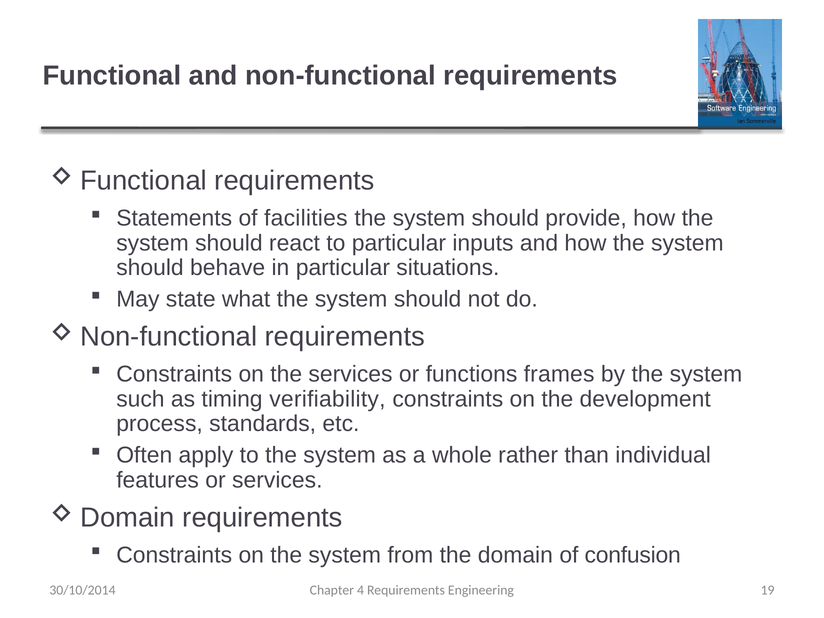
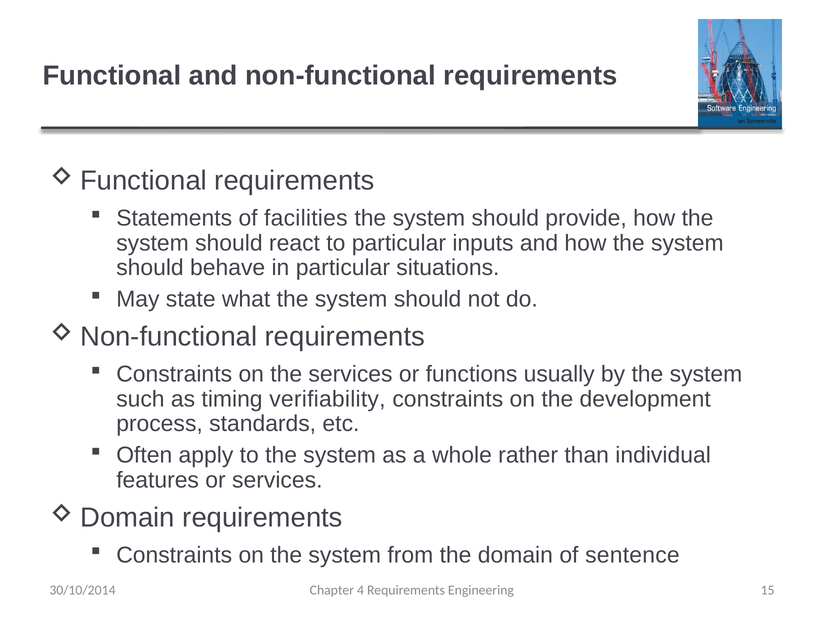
frames: frames -> usually (559, 374)
confusion: confusion -> sentence (632, 555)
19: 19 -> 15 (768, 590)
